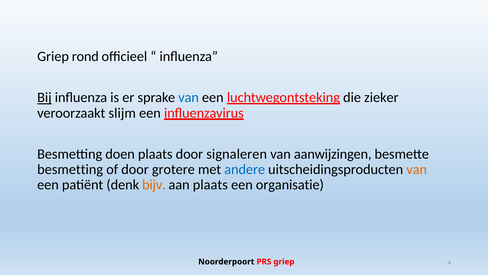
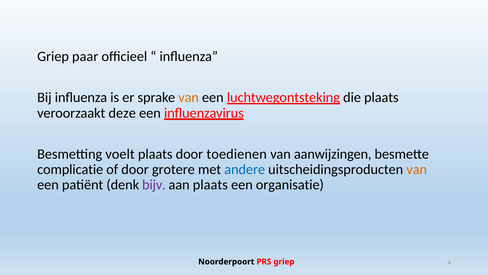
rond: rond -> paar (85, 57)
Bij underline: present -> none (44, 97)
van colour: blue -> orange (189, 97)
die zieker: zieker -> plaats (381, 97)
slijm: slijm -> deze (122, 113)
doen: doen -> voelt (120, 154)
signaleren: signaleren -> toedienen (237, 154)
besmetting: besmetting -> complicatie (70, 169)
bijv colour: orange -> purple (154, 184)
